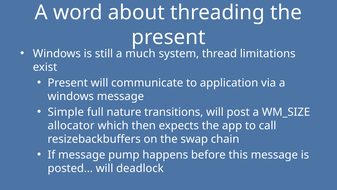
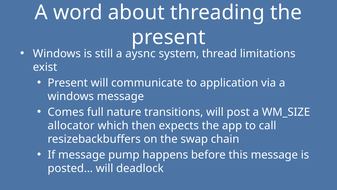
much: much -> aysnc (140, 53)
Simple: Simple -> Comes (66, 112)
